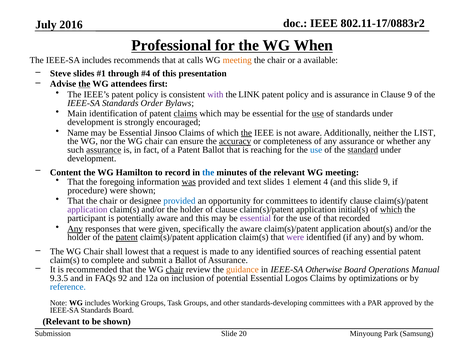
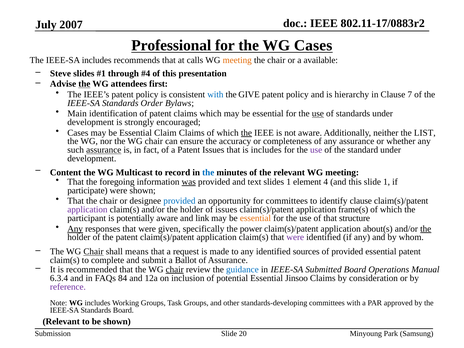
2016: 2016 -> 2007 (71, 25)
WG When: When -> Cases (313, 46)
with colour: purple -> blue (215, 94)
LINK: LINK -> GIVE (249, 94)
is assurance: assurance -> hierarchy (352, 94)
Clause 9: 9 -> 7 (410, 94)
claims underline: present -> none (185, 114)
Name: Name -> Cases (78, 133)
Jinsoo: Jinsoo -> Claim (165, 133)
accuracy underline: present -> none (235, 141)
Patent Ballot: Ballot -> Issues (213, 150)
is reaching: reaching -> includes (266, 150)
use colour: blue -> purple (316, 150)
standard underline: present -> none (363, 150)
Hamilton: Hamilton -> Multicast (134, 173)
slide 9: 9 -> 1 (387, 182)
procedure: procedure -> participate (87, 190)
of clause: clause -> issues (226, 210)
initial(s: initial(s -> frame(s (353, 210)
which underline: present -> none (391, 210)
aware and this: this -> link (202, 218)
essential colour: purple -> orange (255, 218)
recorded: recorded -> structure (355, 218)
the aware: aware -> power (251, 229)
the underline: none -> present (426, 229)
patent underline: present -> none (127, 237)
Chair underline: none -> present (93, 252)
lowest: lowest -> means (137, 252)
of reaching: reaching -> provided (347, 252)
guidance colour: orange -> blue (242, 269)
Otherwise: Otherwise -> Submitted (323, 269)
9.3.5: 9.3.5 -> 6.3.4 (59, 278)
92: 92 -> 84 (123, 278)
Logos: Logos -> Jinsoo (296, 278)
optimizations: optimizations -> consideration (373, 278)
reference colour: blue -> purple (68, 287)
